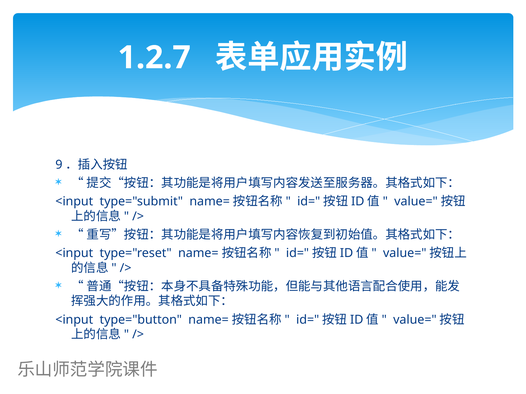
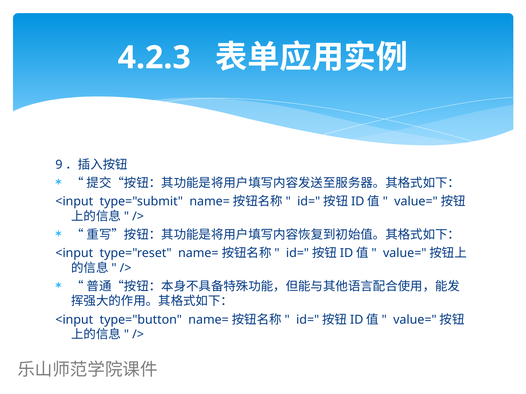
1.2.7: 1.2.7 -> 4.2.3 (154, 58)
